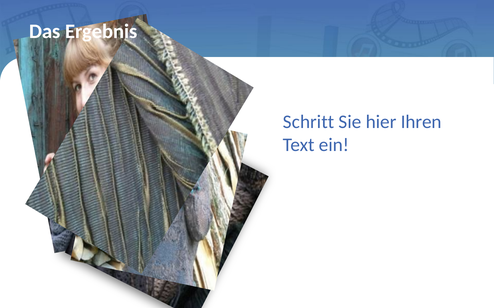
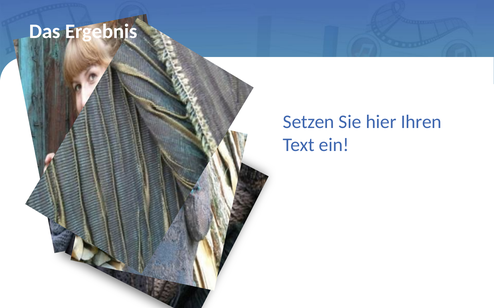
Schritt: Schritt -> Setzen (309, 122)
